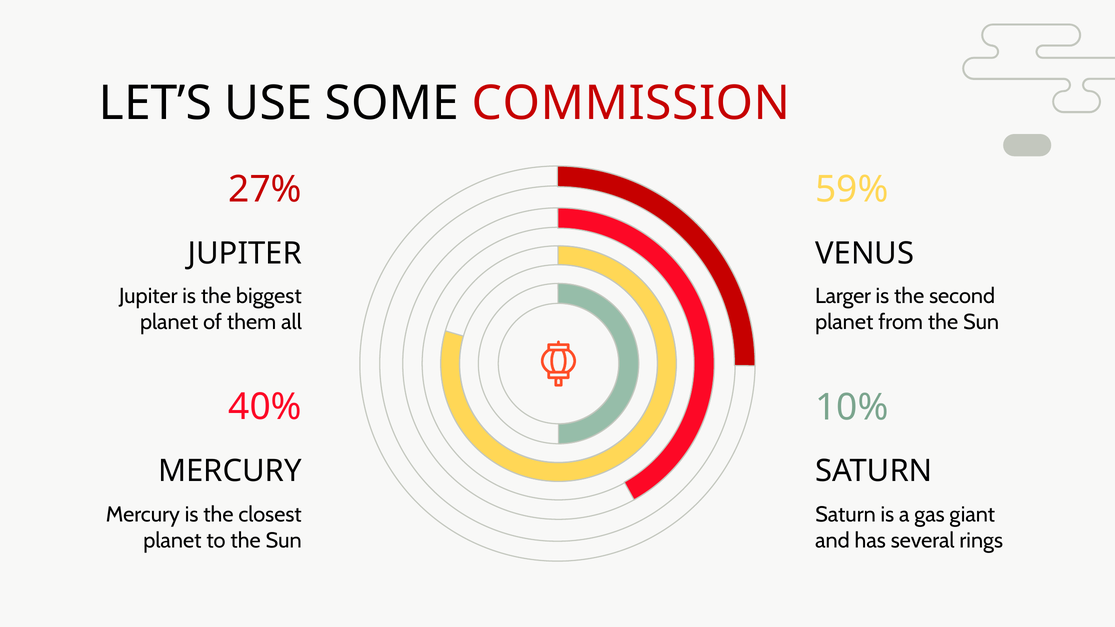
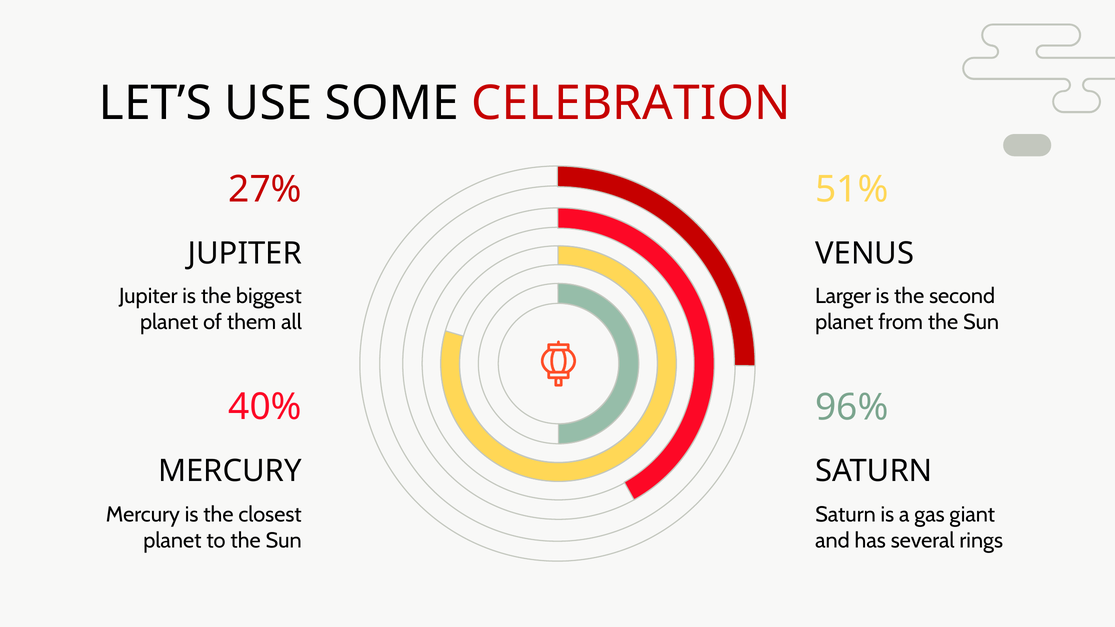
COMMISSION: COMMISSION -> CELEBRATION (631, 104)
59%: 59% -> 51% (852, 189)
10%: 10% -> 96% (852, 407)
